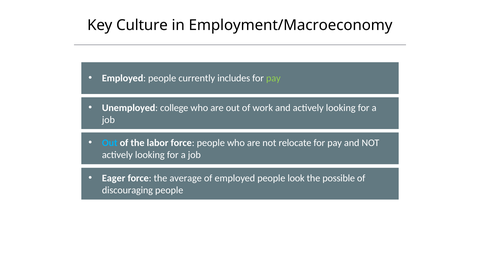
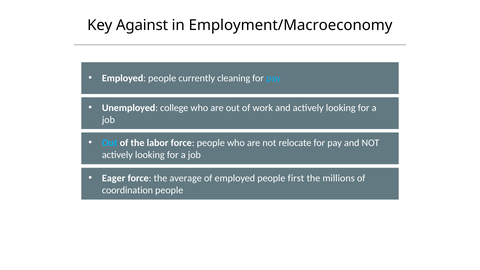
Culture: Culture -> Against (142, 25)
includes: includes -> cleaning (234, 78)
pay colour: light green -> light blue (273, 78)
look: look -> first (296, 178)
possible: possible -> millions (339, 178)
discouraging: discouraging -> coordination (127, 190)
